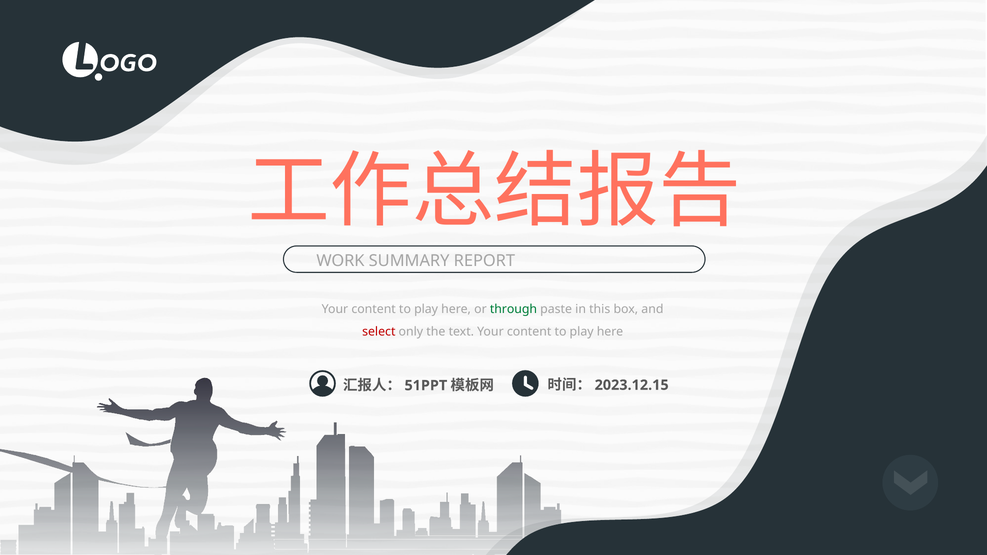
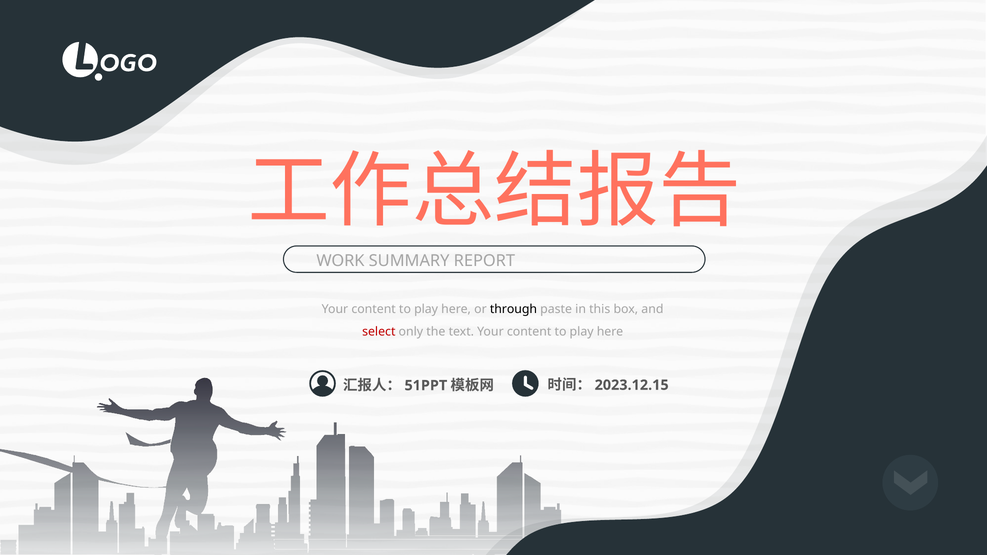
through colour: green -> black (513, 309)
